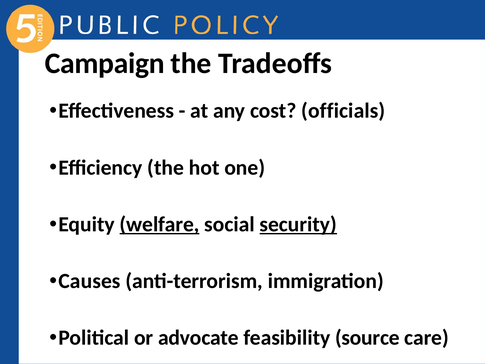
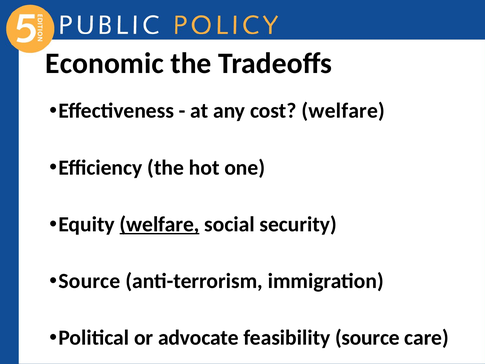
Campaign: Campaign -> Economic (105, 63)
cost officials: officials -> welfare (343, 111)
security underline: present -> none (298, 224)
Causes: Causes -> Source (89, 281)
